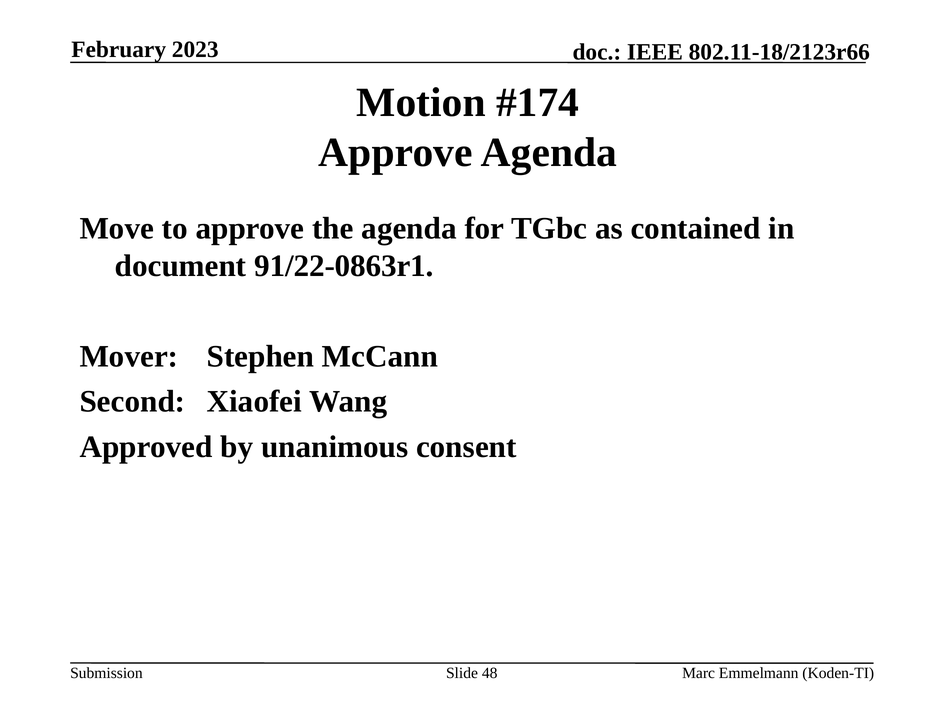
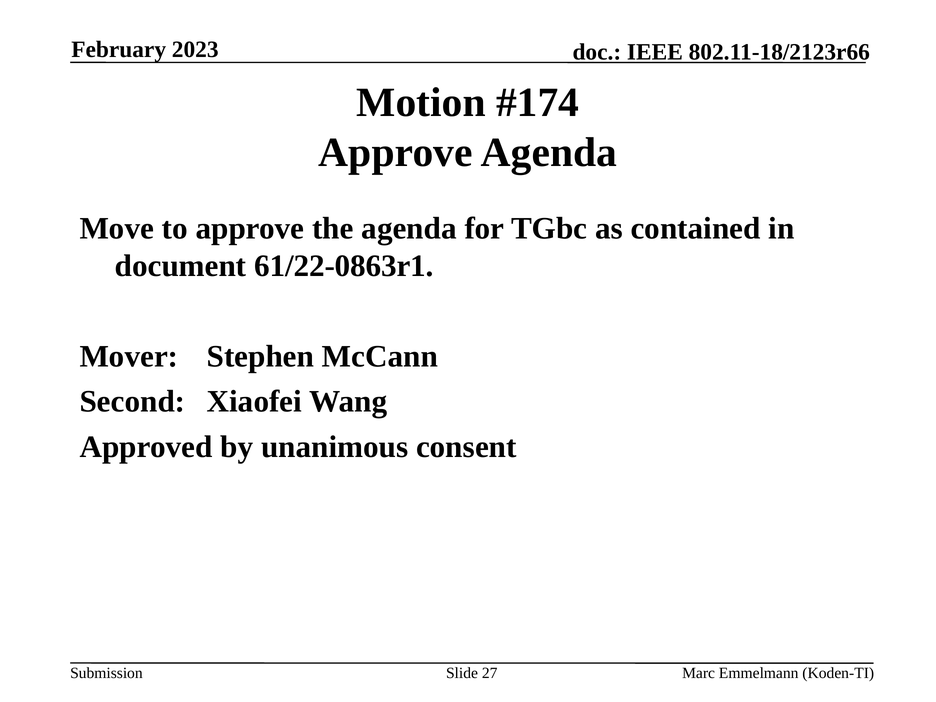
91/22-0863r1: 91/22-0863r1 -> 61/22-0863r1 (344, 266)
48: 48 -> 27 (490, 673)
